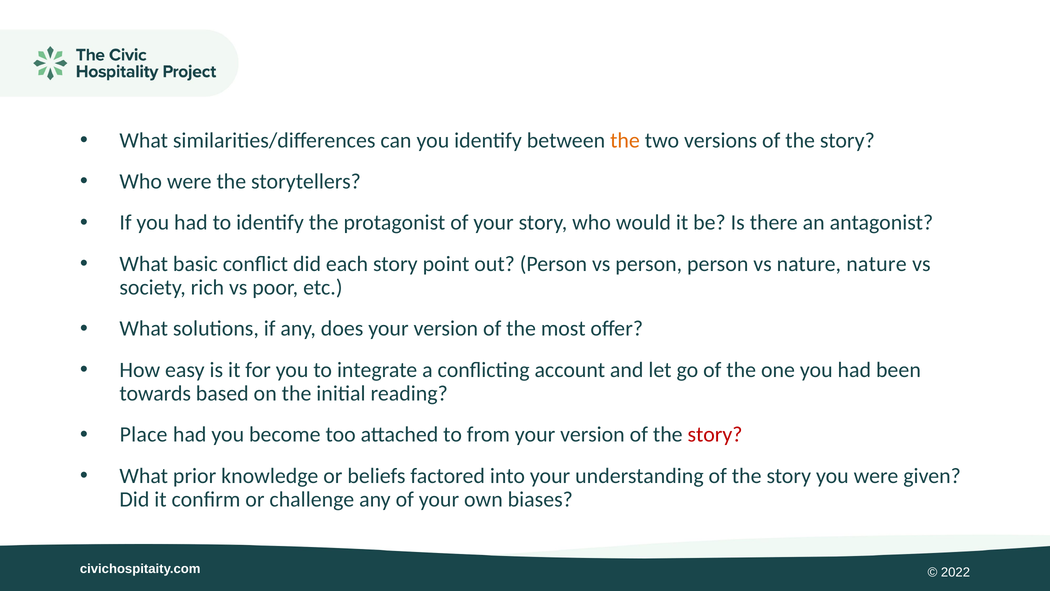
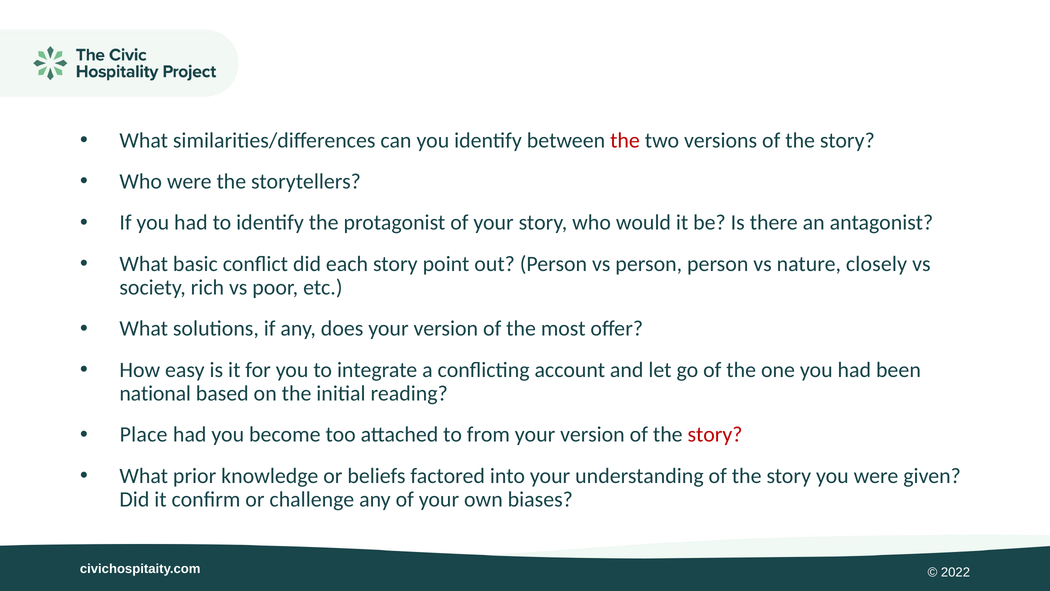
the colour: orange -> red (625, 140)
nature nature: nature -> closely (876, 264)
towards: towards -> national (155, 393)
